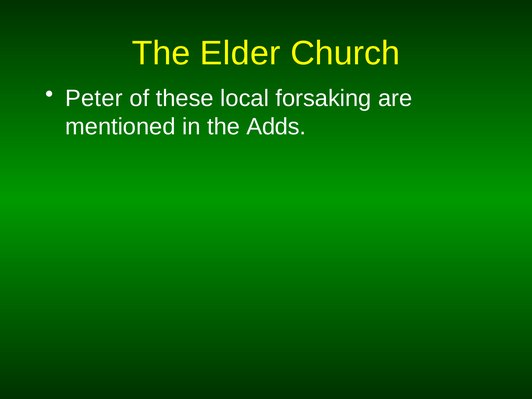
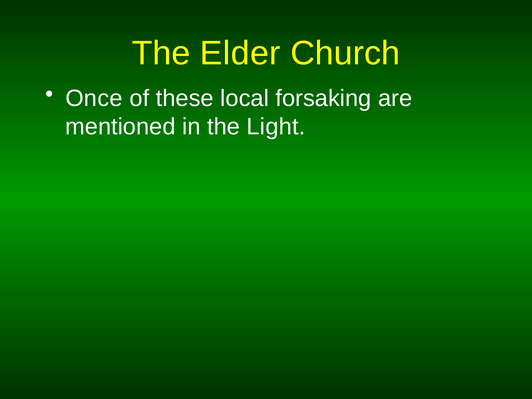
Peter: Peter -> Once (94, 98)
Adds: Adds -> Light (276, 127)
